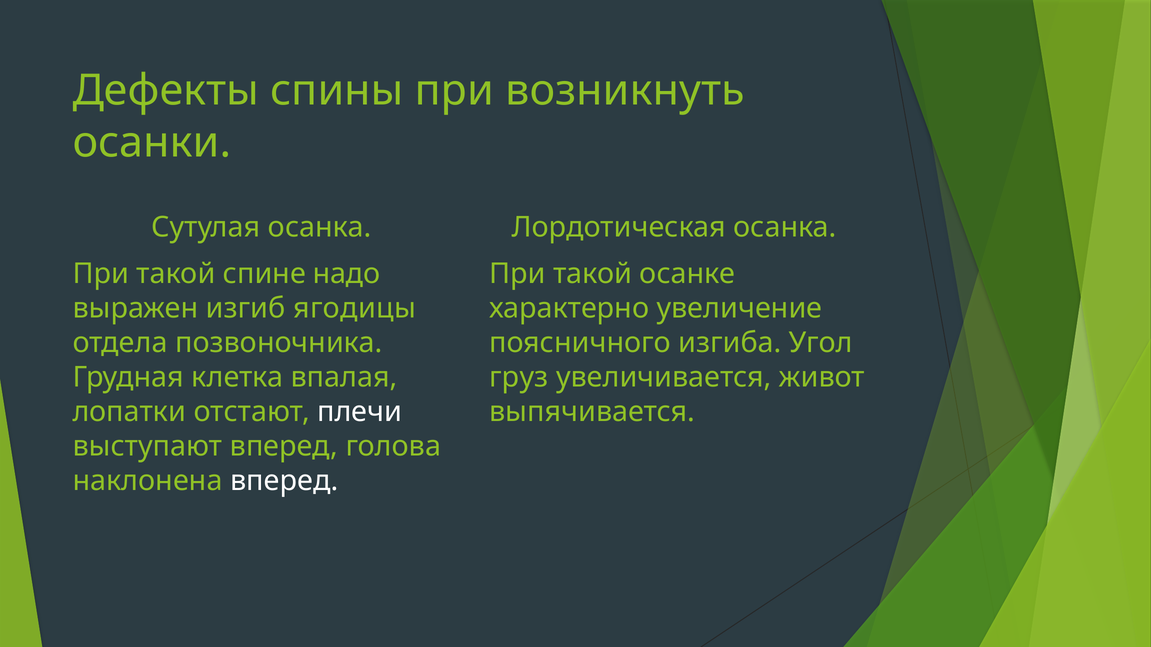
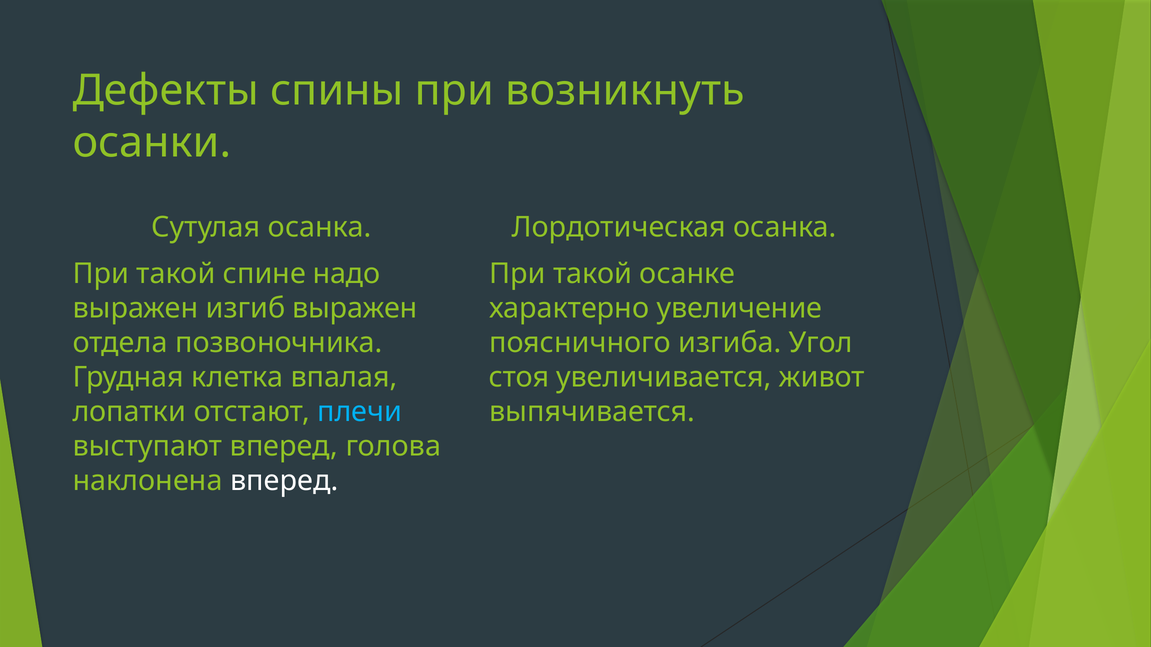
изгиб ягодицы: ягодицы -> выражен (355, 309)
груз: груз -> стоя (519, 378)
плечи colour: white -> light blue (360, 412)
